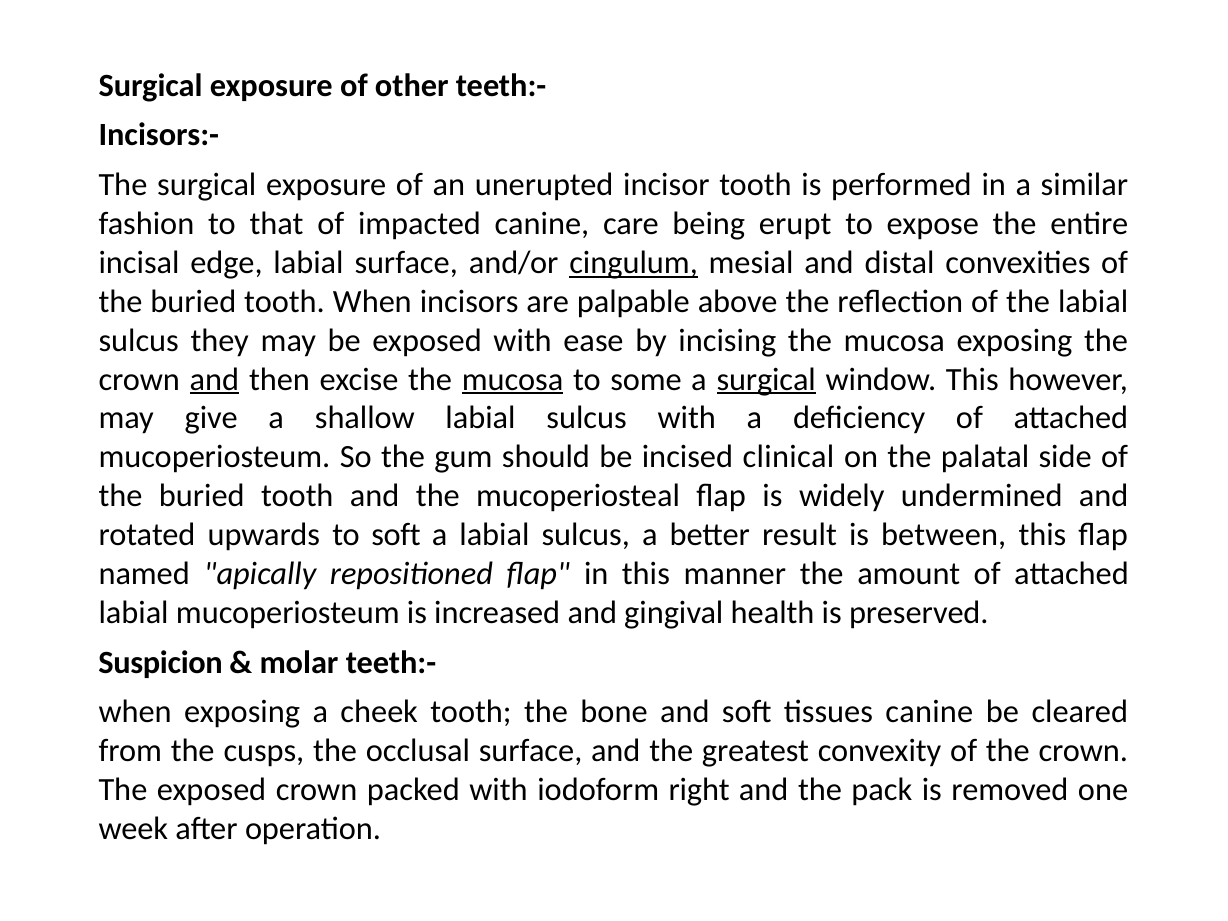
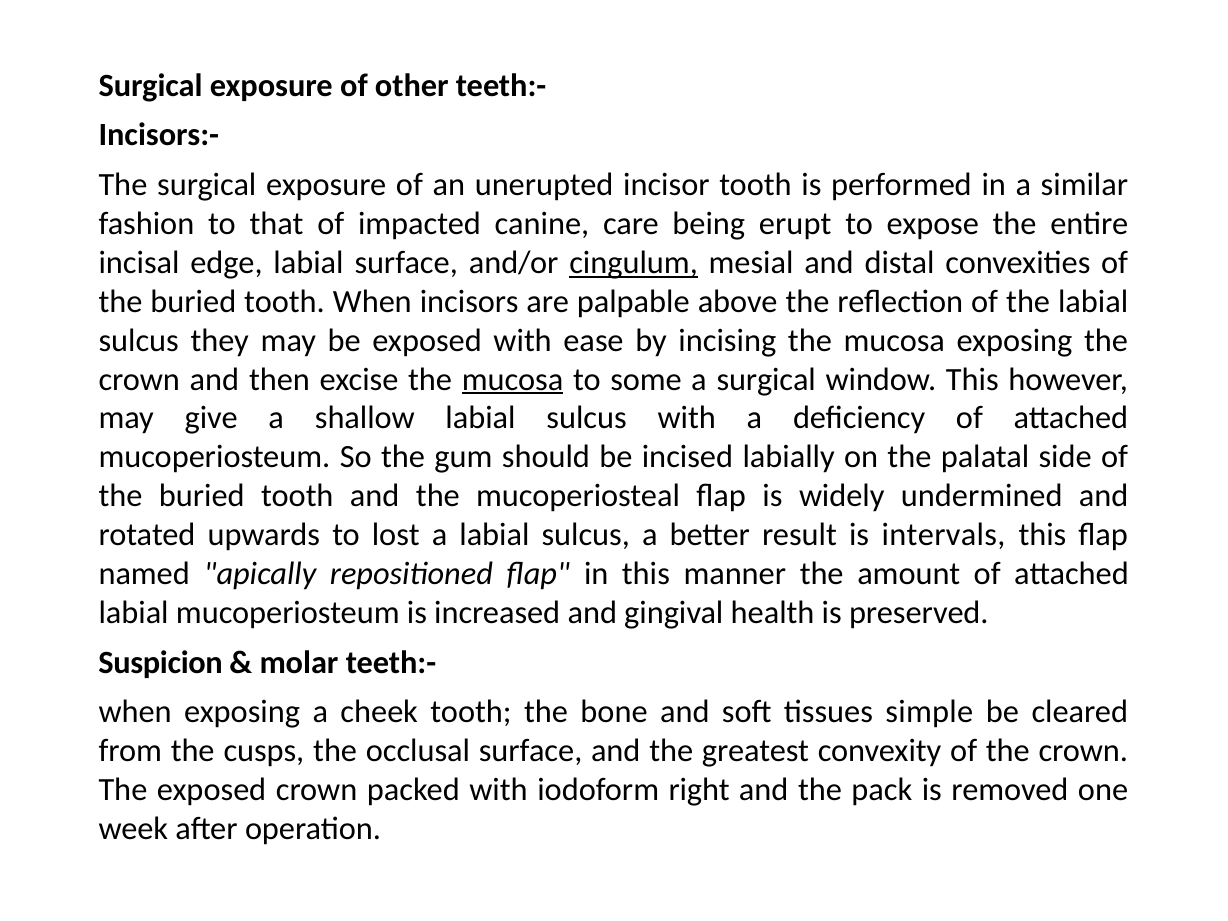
and underline: present -> none (214, 379)
surgical underline: present -> none (766, 379)
clinical: clinical -> labially (789, 457)
to soft: soft -> lost (396, 535)
between: between -> intervals (944, 535)
tissues canine: canine -> simple (929, 712)
